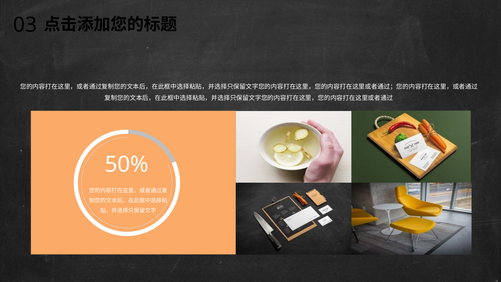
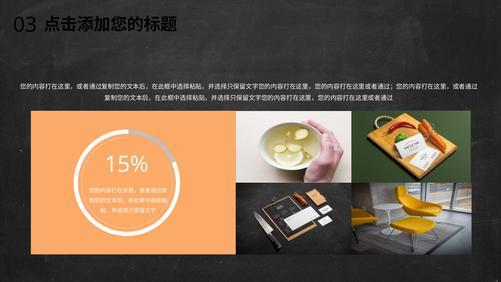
50%: 50% -> 15% (127, 164)
